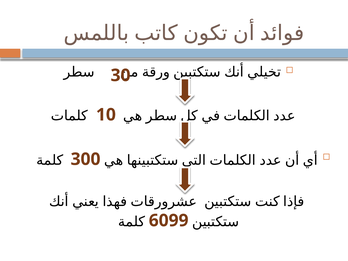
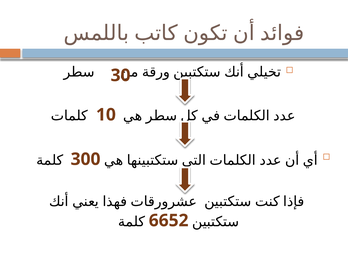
6099: 6099 -> 6652 (169, 221)
